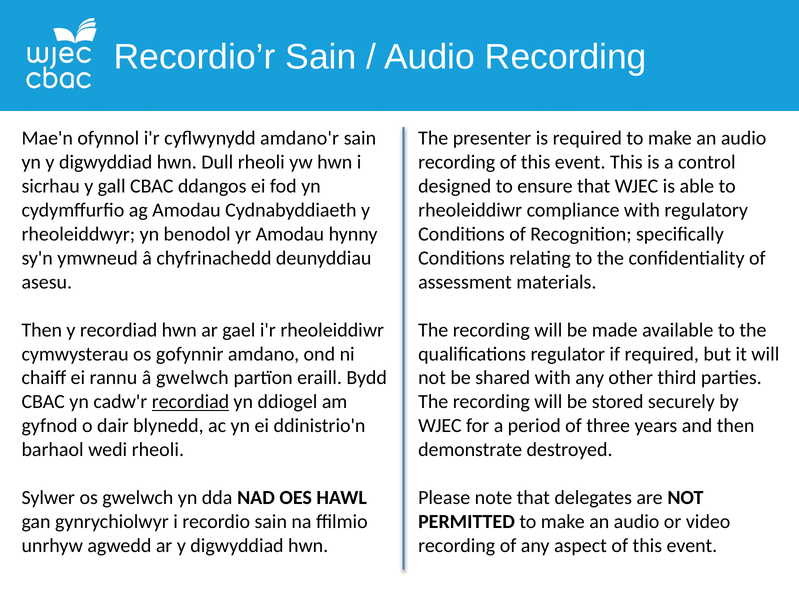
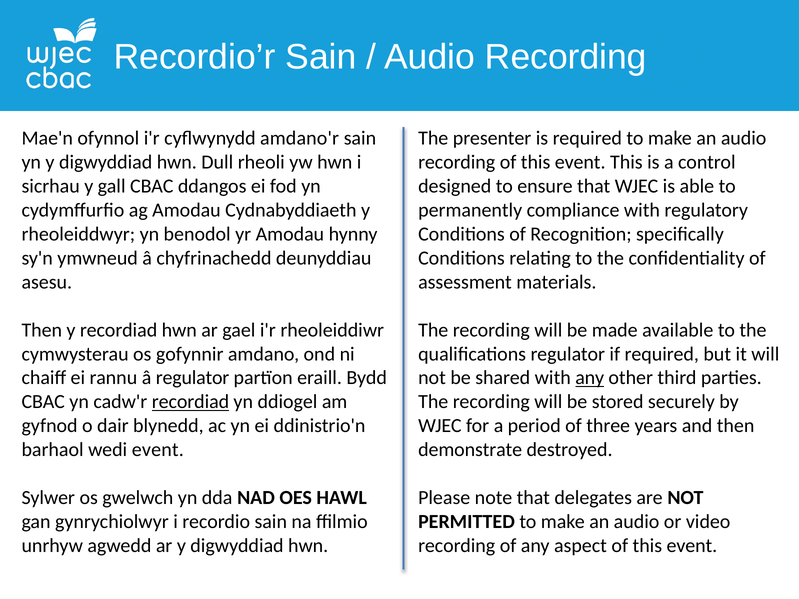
rheoleiddiwr: rheoleiddiwr -> permanently (470, 210)
â gwelwch: gwelwch -> regulator (193, 378)
any underline: none -> present (590, 378)
wedi rheoli: rheoli -> event (158, 450)
